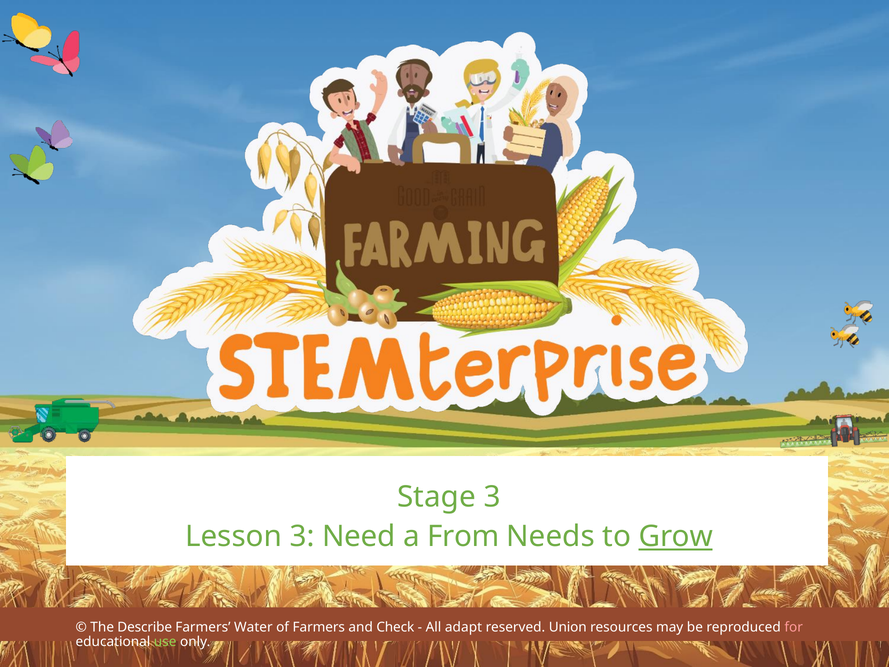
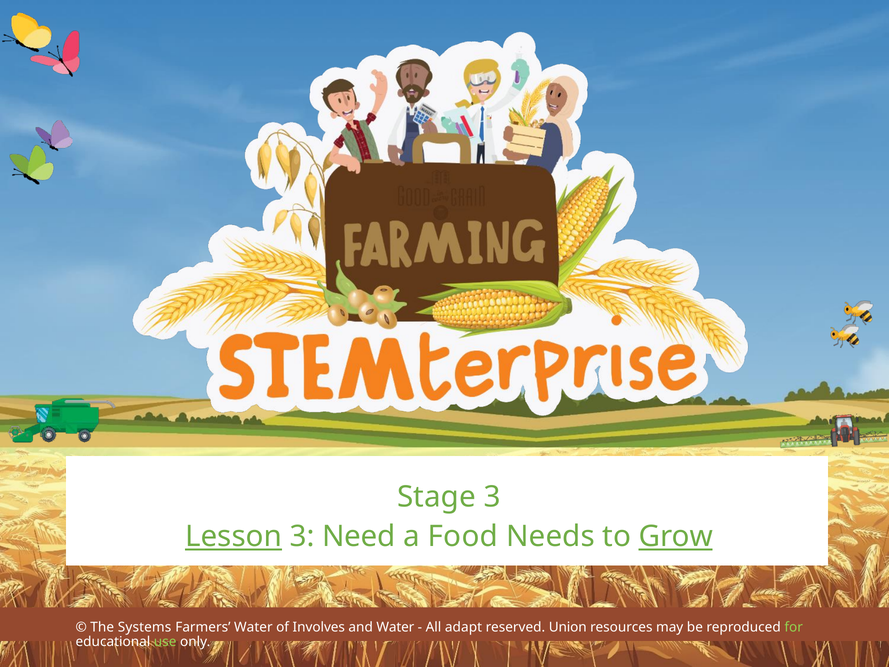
Lesson underline: none -> present (234, 536)
From: From -> Food (463, 536)
Describe: Describe -> Systems (145, 627)
of Farmers: Farmers -> Involves (319, 627)
and Check: Check -> Water (395, 627)
for colour: pink -> light green (794, 627)
